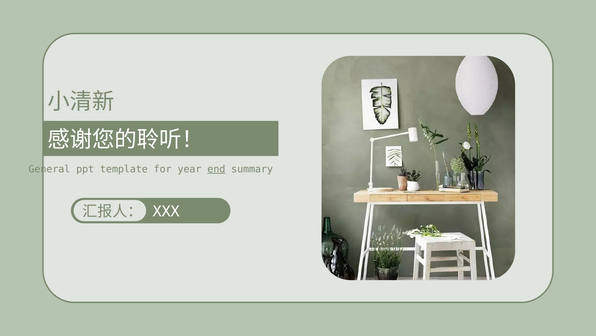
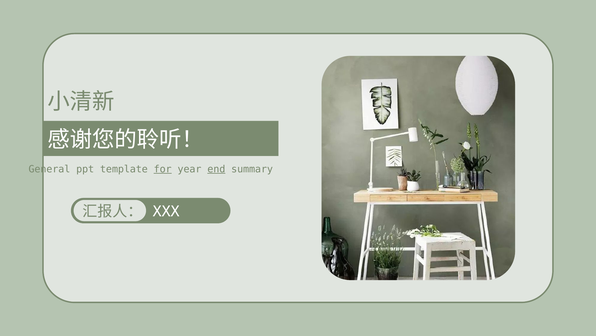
for underline: none -> present (163, 169)
